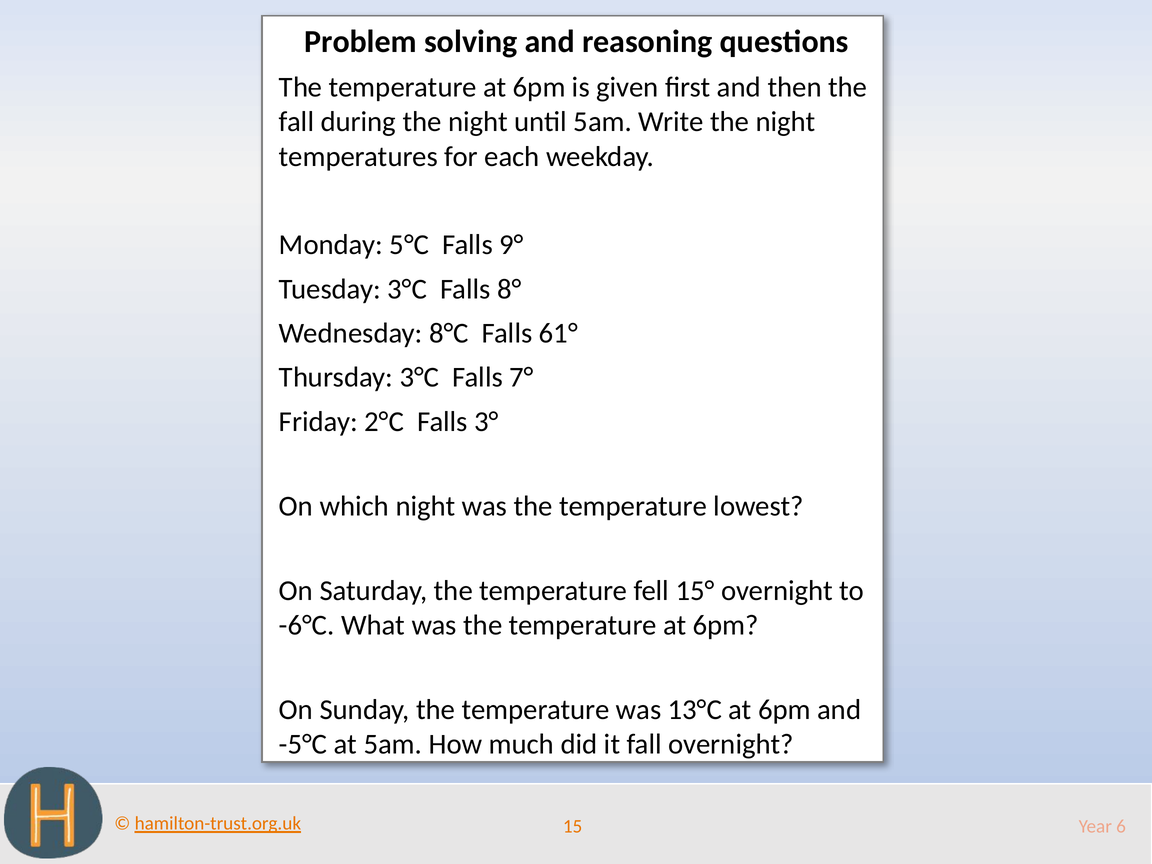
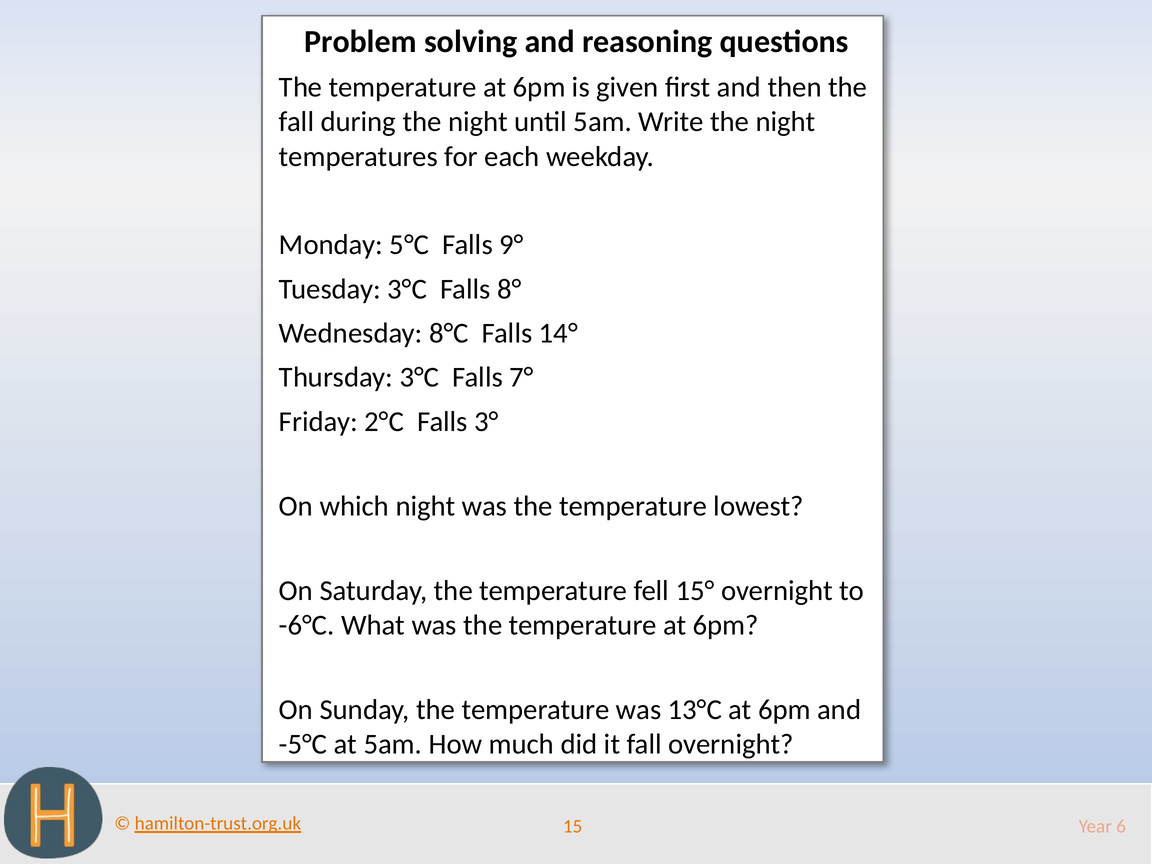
61°: 61° -> 14° (558, 333)
